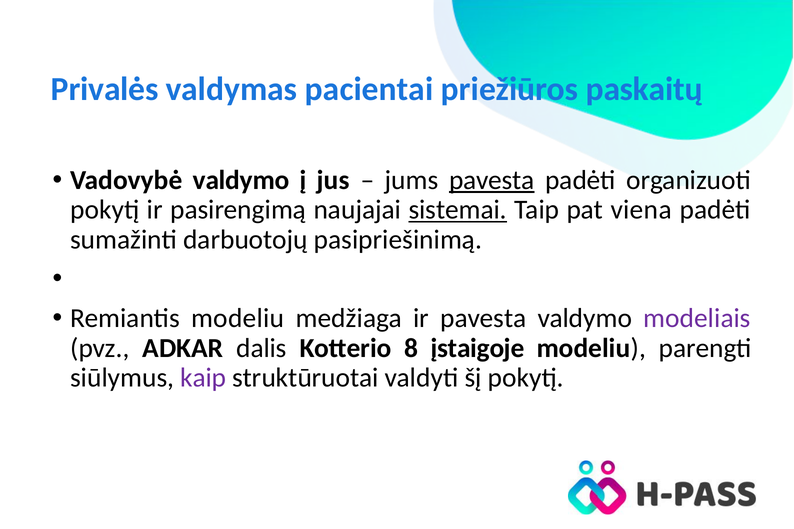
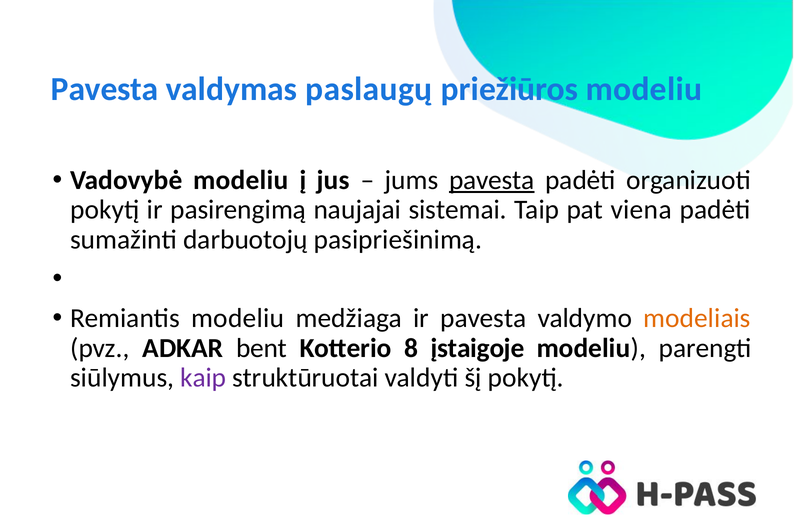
Privalės: Privalės -> Pavesta (105, 89)
pacientai: pacientai -> paslaugų (369, 89)
priežiūros paskaitų: paskaitų -> modeliu (644, 89)
Vadovybė valdymo: valdymo -> modeliu (241, 180)
sistemai underline: present -> none (458, 210)
modeliais colour: purple -> orange (697, 319)
dalis: dalis -> bent (262, 348)
